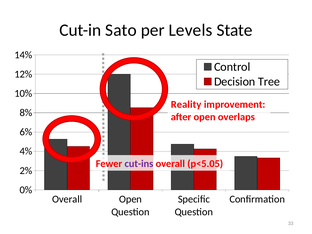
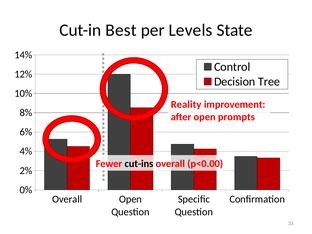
Sato: Sato -> Best (121, 30)
overlaps: overlaps -> prompts (236, 117)
cut-ins colour: purple -> black (139, 164)
p<5.05: p<5.05 -> p<0.00 (205, 164)
